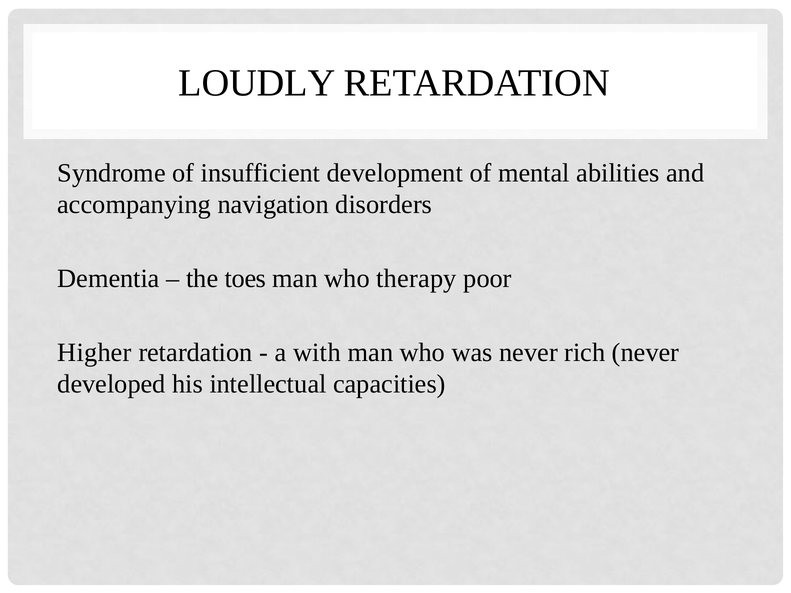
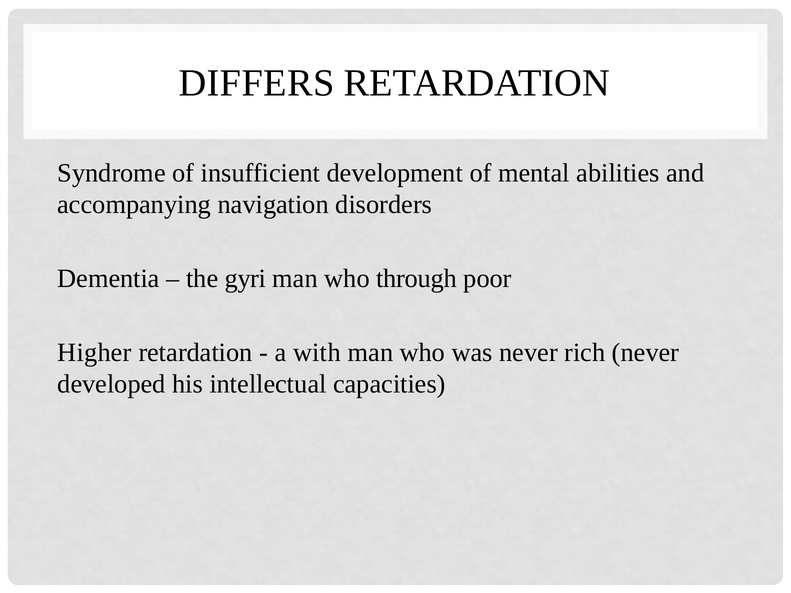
LOUDLY: LOUDLY -> DIFFERS (257, 83)
toes: toes -> gyri (245, 279)
therapy: therapy -> through (417, 279)
